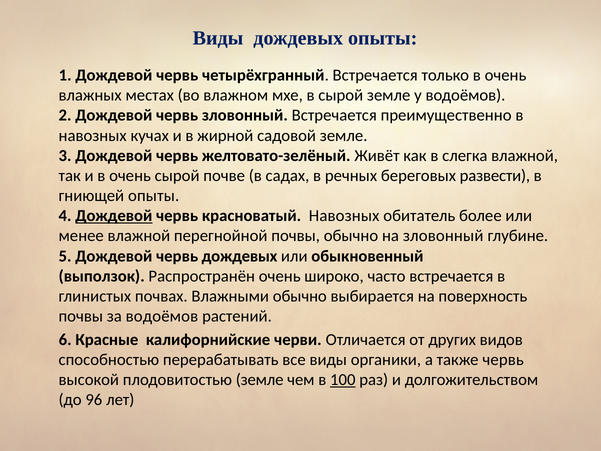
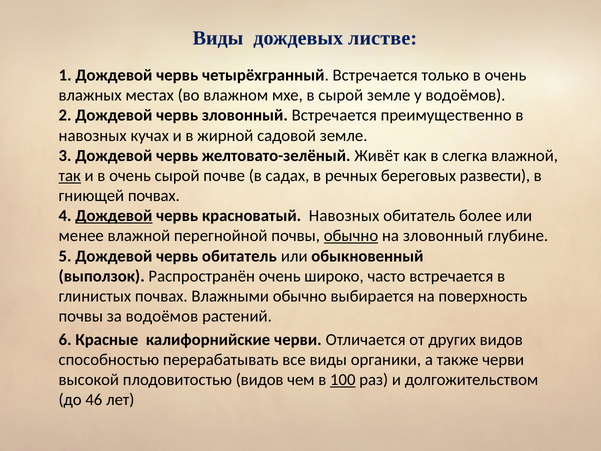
дождевых опыты: опыты -> листве (383, 38)
так underline: none -> present (70, 176)
гниющей опыты: опыты -> почвах (154, 196)
обычно underline: none -> present (351, 236)
червь дождевых: дождевых -> обитатель (239, 256)
также червь: червь -> черви (503, 360)
плодовитостью земле: земле -> видов (260, 380)
96: 96 -> 46 (94, 400)
